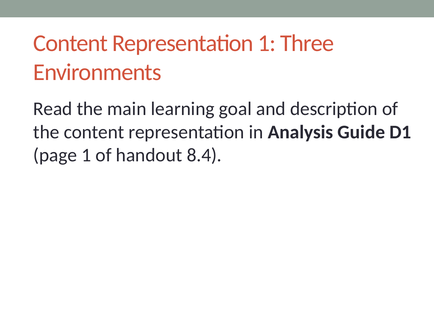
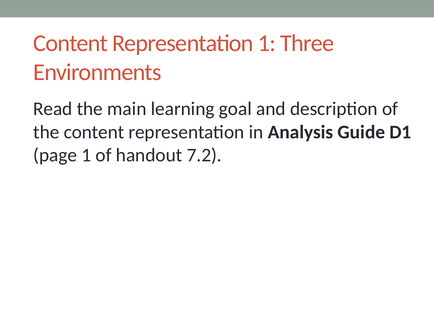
8.4: 8.4 -> 7.2 (204, 155)
